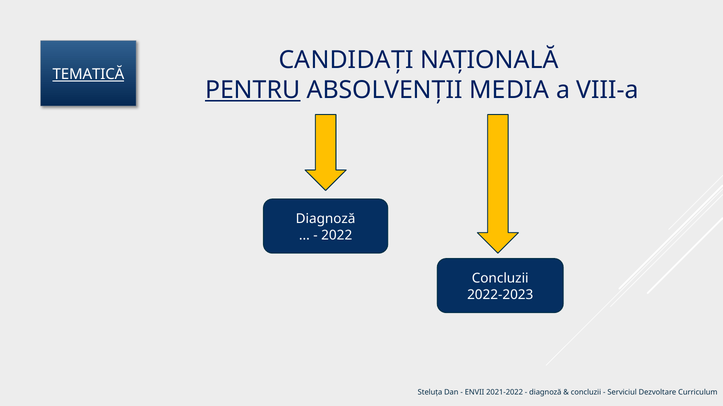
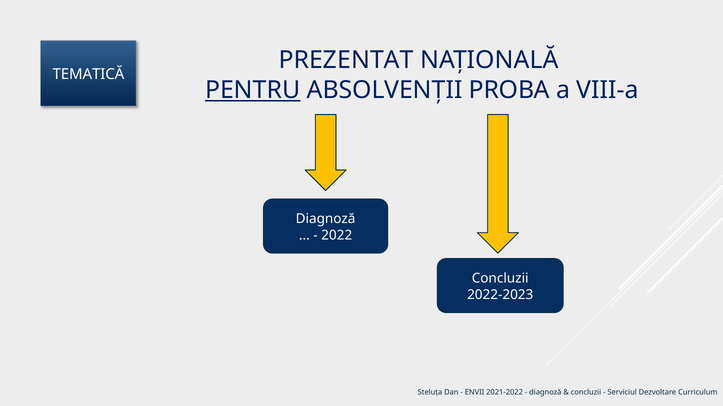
CANDIDAȚI: CANDIDAȚI -> PREZENTAT (346, 60)
TEMATICĂ underline: present -> none (88, 74)
MEDIA: MEDIA -> PROBA (509, 90)
